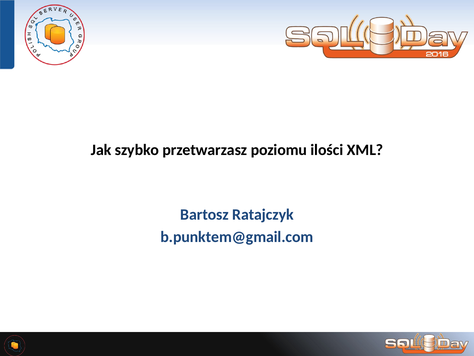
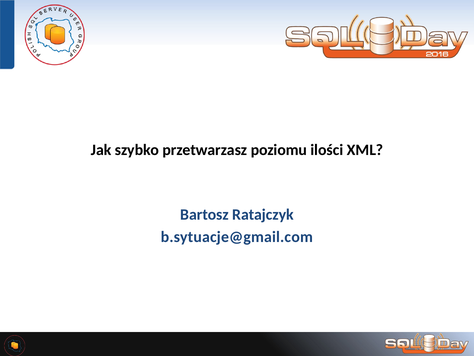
b.punktem@gmail.com: b.punktem@gmail.com -> b.sytuacje@gmail.com (237, 237)
